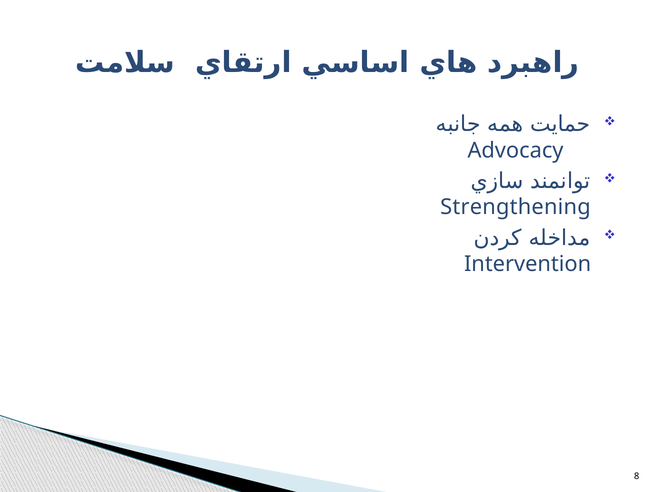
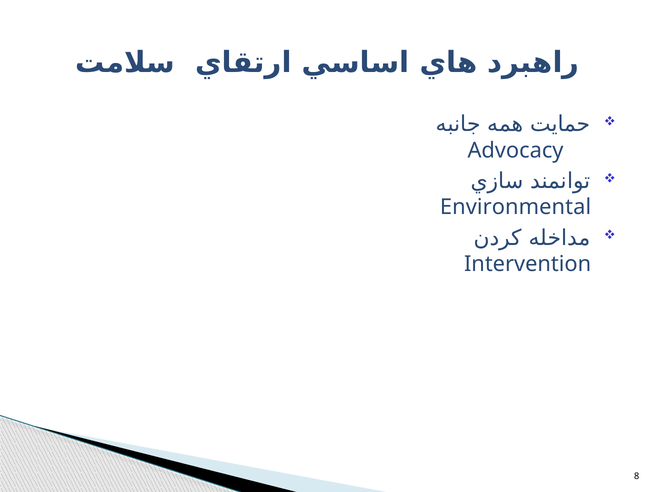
Strengthening: Strengthening -> Environmental (516, 207)
